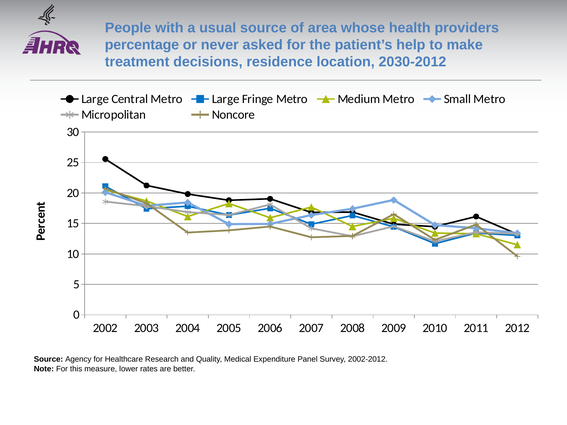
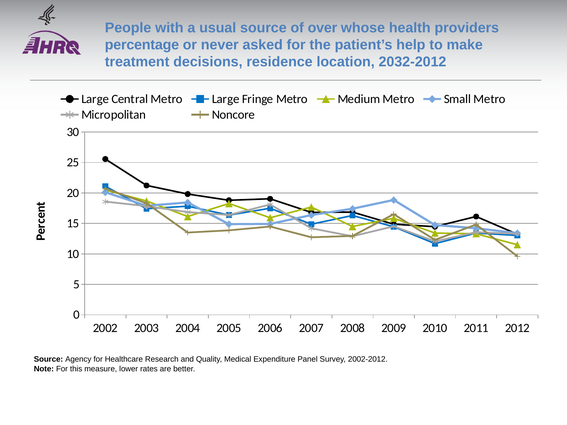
area: area -> over (322, 28)
2030-2012: 2030-2012 -> 2032-2012 (412, 62)
